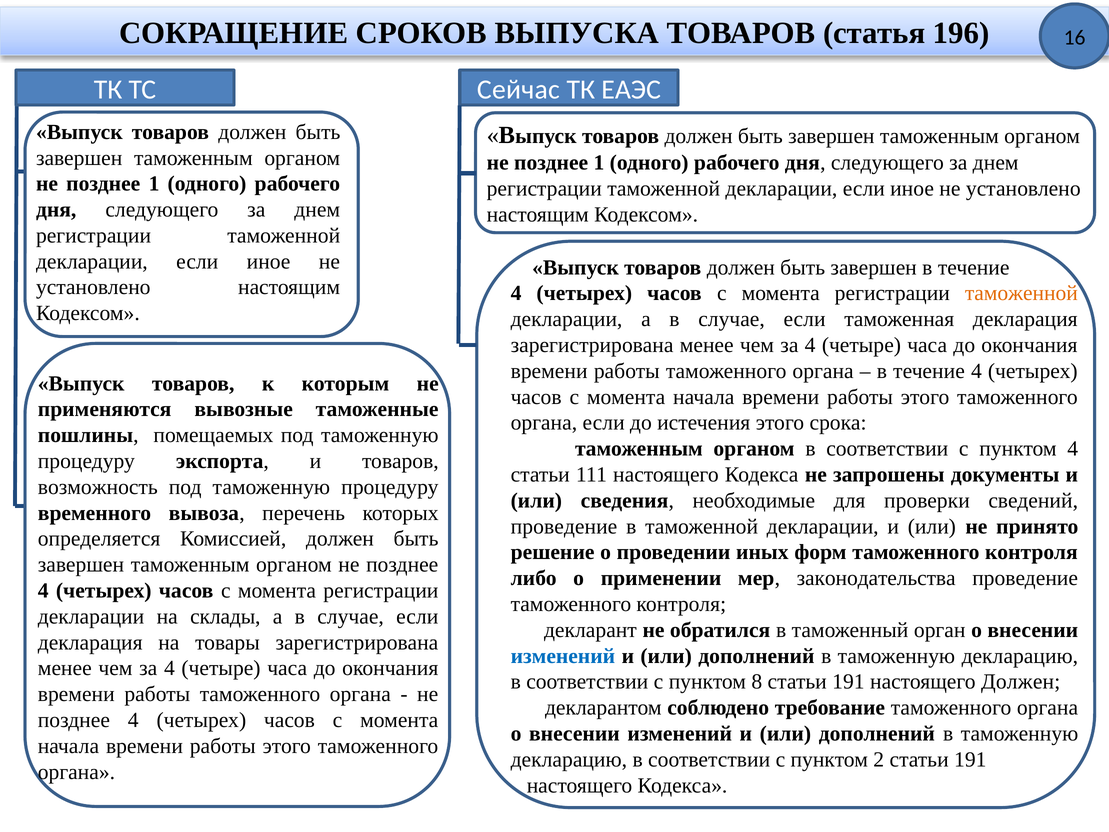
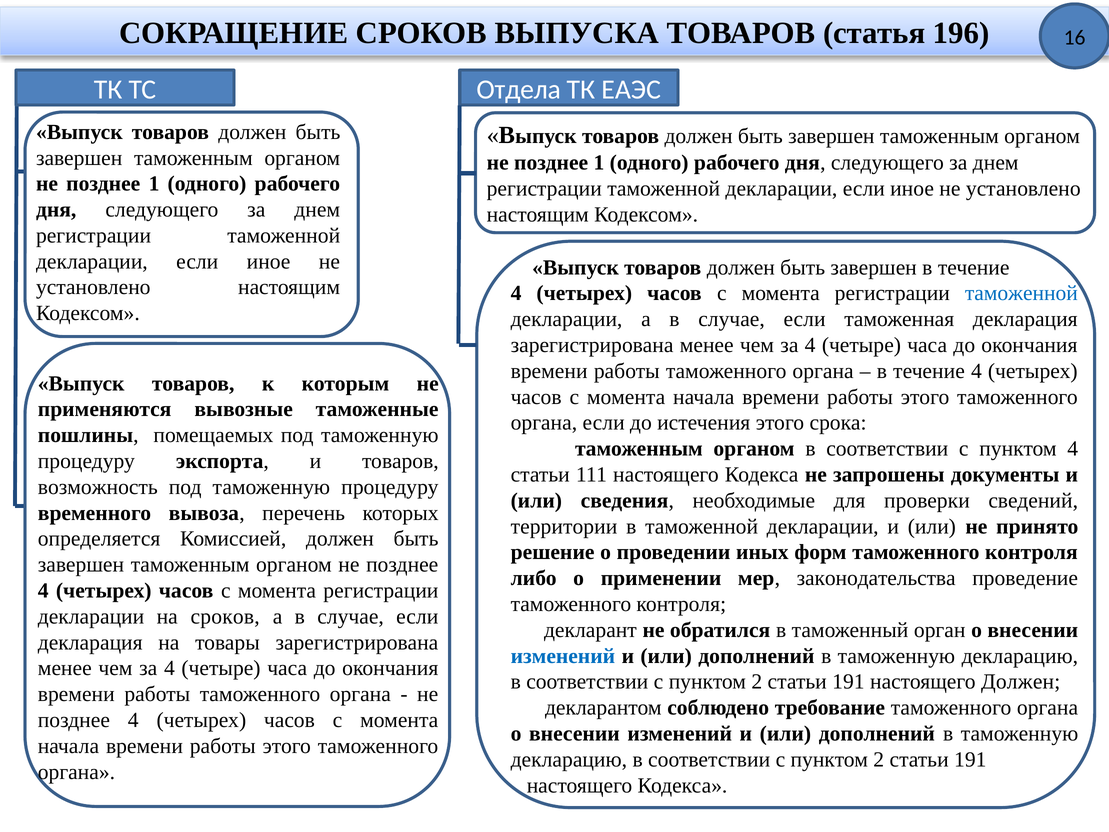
Сейчас: Сейчас -> Отдела (519, 90)
таможенной colour: orange -> blue (1021, 293)
проведение: проведение -> территории (564, 526)
на склады: склады -> сроков (225, 616)
8: 8 -> 2 (757, 682)
